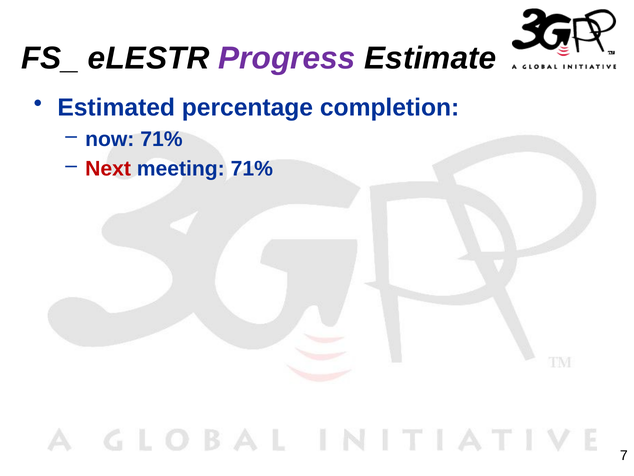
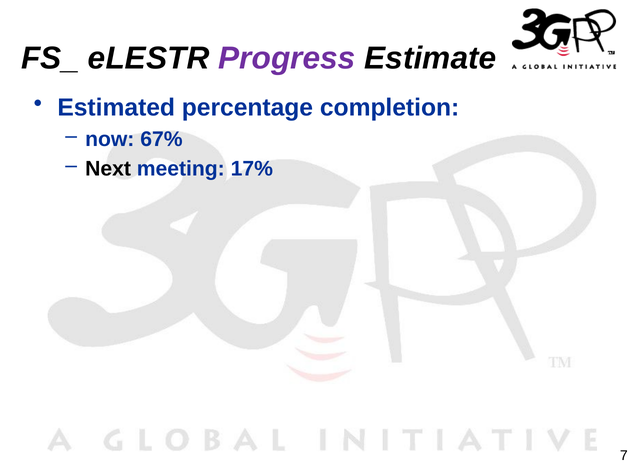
now 71%: 71% -> 67% (161, 139)
Next colour: red -> black (108, 169)
meeting 71%: 71% -> 17% (252, 169)
